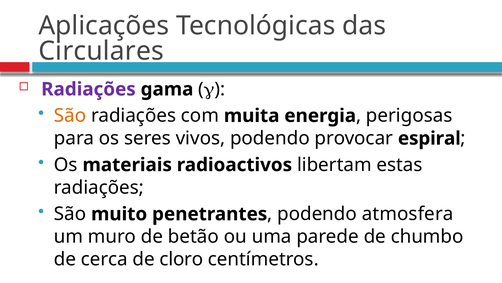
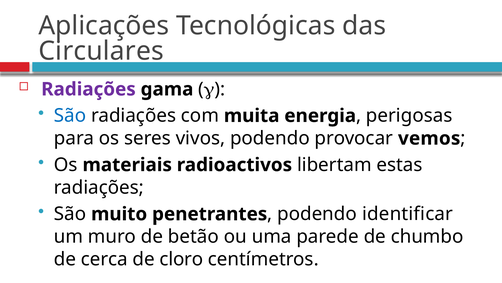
São colour: orange -> blue (70, 116)
espiral: espiral -> vemos (429, 138)
atmosfera: atmosfera -> identificar (408, 214)
